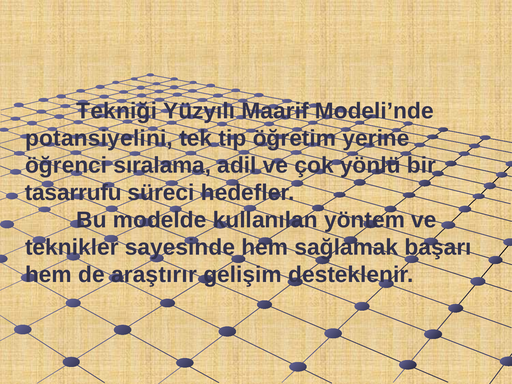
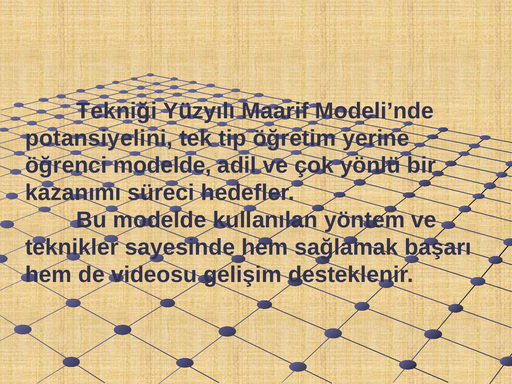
öğrenci sıralama: sıralama -> modelde (162, 165)
tasarrufu: tasarrufu -> kazanımı (73, 193)
araştırır: araştırır -> videosu (154, 275)
